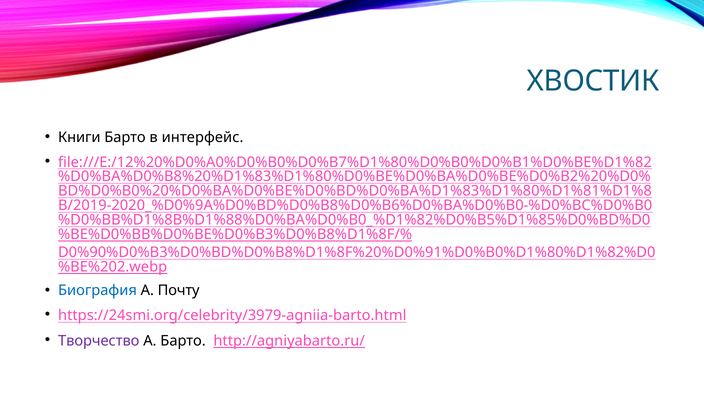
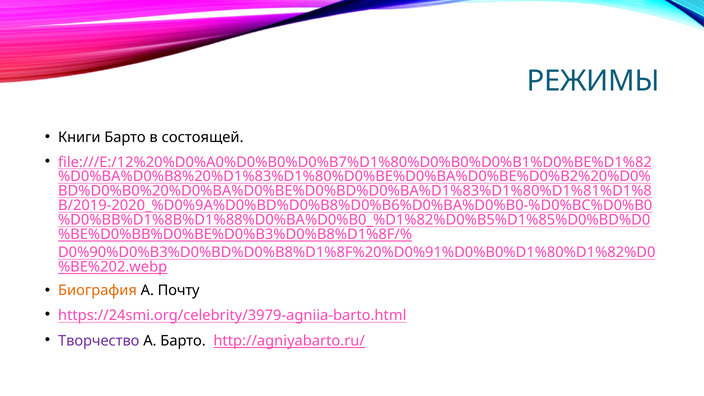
ХВОСТИК: ХВОСТИК -> РЕЖИМЫ (593, 81)
интерфейс: интерфейс -> состоящей (203, 137)
Биография colour: blue -> orange (97, 291)
